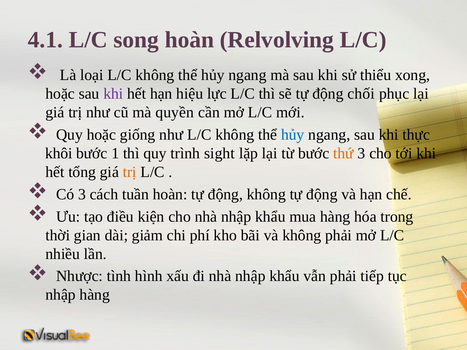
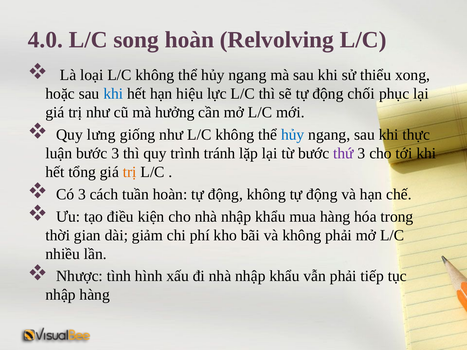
4.1: 4.1 -> 4.0 (45, 40)
khi colour: purple -> blue (113, 94)
quyền: quyền -> hưởng (175, 112)
Quy hoặc: hoặc -> lưng (101, 135)
khôi: khôi -> luận (59, 153)
bước 1: 1 -> 3 (115, 153)
sight: sight -> tránh (220, 153)
thứ colour: orange -> purple (344, 153)
